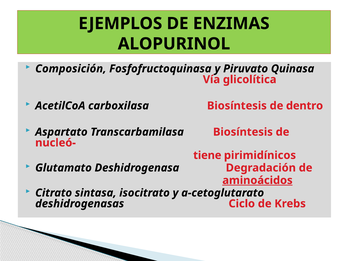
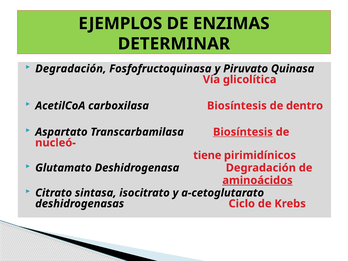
ALOPURINOL: ALOPURINOL -> DETERMINAR (174, 44)
Composición: Composición -> Degradación (71, 69)
Biosíntesis underline: none -> present (243, 132)
